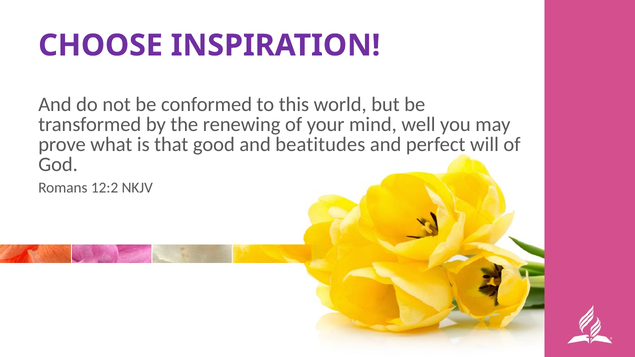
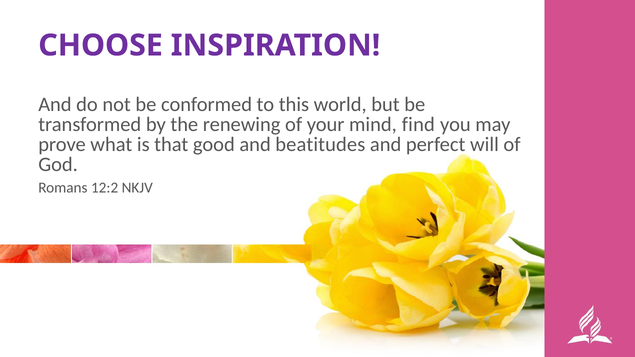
well: well -> find (418, 125)
